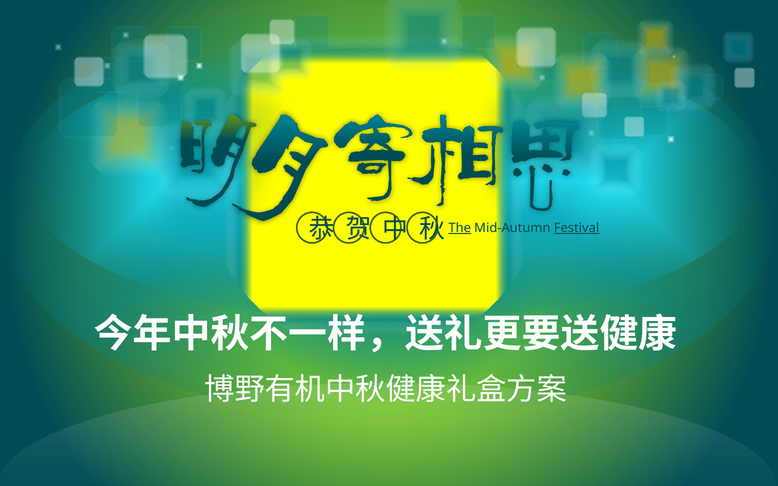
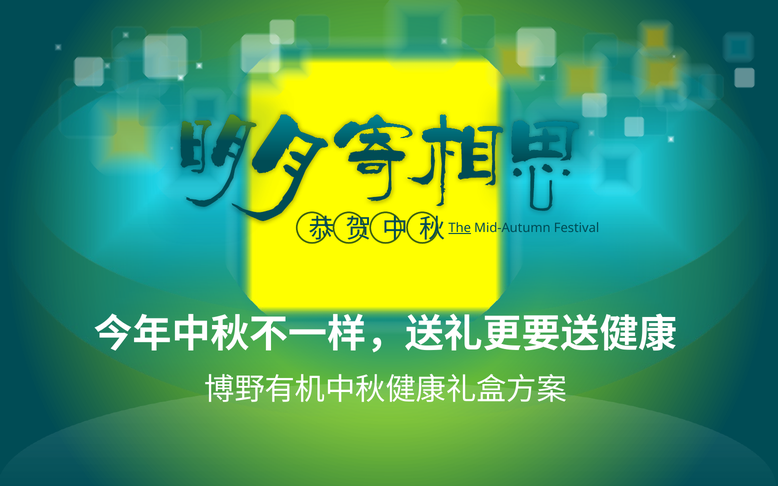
Festival underline: present -> none (577, 228)
